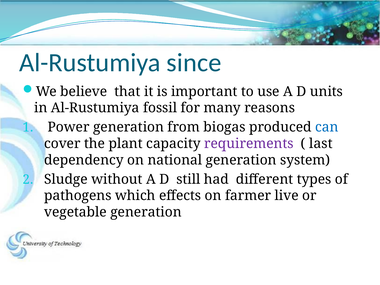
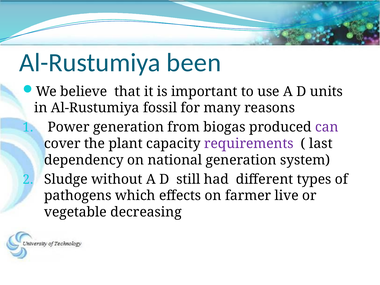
since: since -> been (194, 63)
can colour: blue -> purple (327, 127)
vegetable generation: generation -> decreasing (146, 212)
